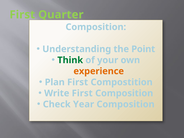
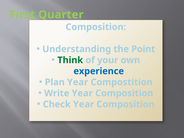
experience colour: orange -> blue (99, 71)
Plan First: First -> Year (78, 82)
Write First: First -> Year (82, 93)
